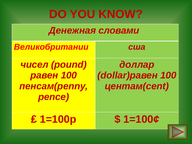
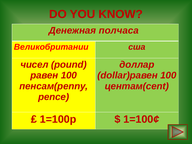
словами: словами -> полчаса (119, 30)
